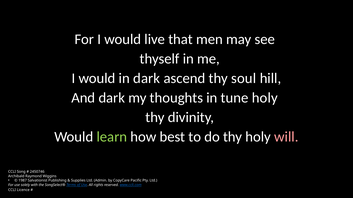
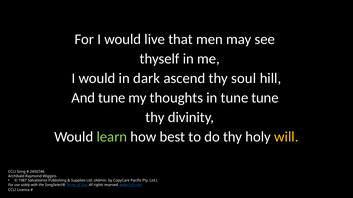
And dark: dark -> tune (112, 98)
tune holy: holy -> tune (265, 98)
will colour: pink -> yellow (286, 137)
